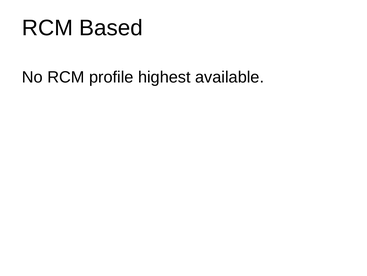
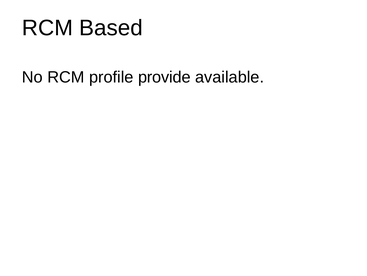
highest: highest -> provide (164, 77)
